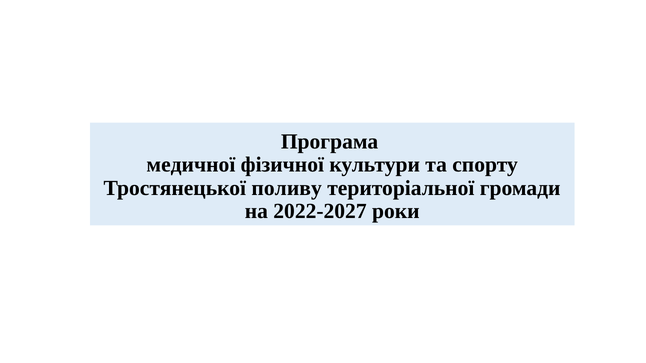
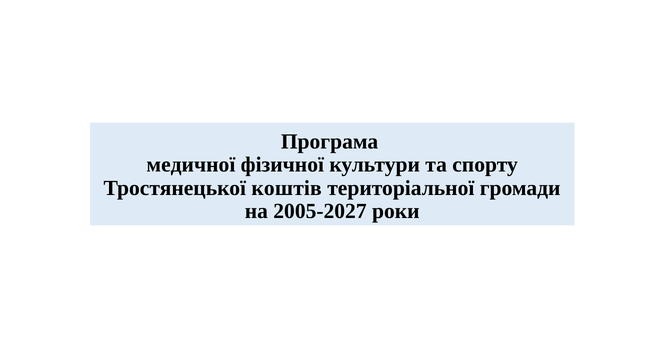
поливу: поливу -> коштів (287, 188)
2022-2027: 2022-2027 -> 2005-2027 (320, 211)
